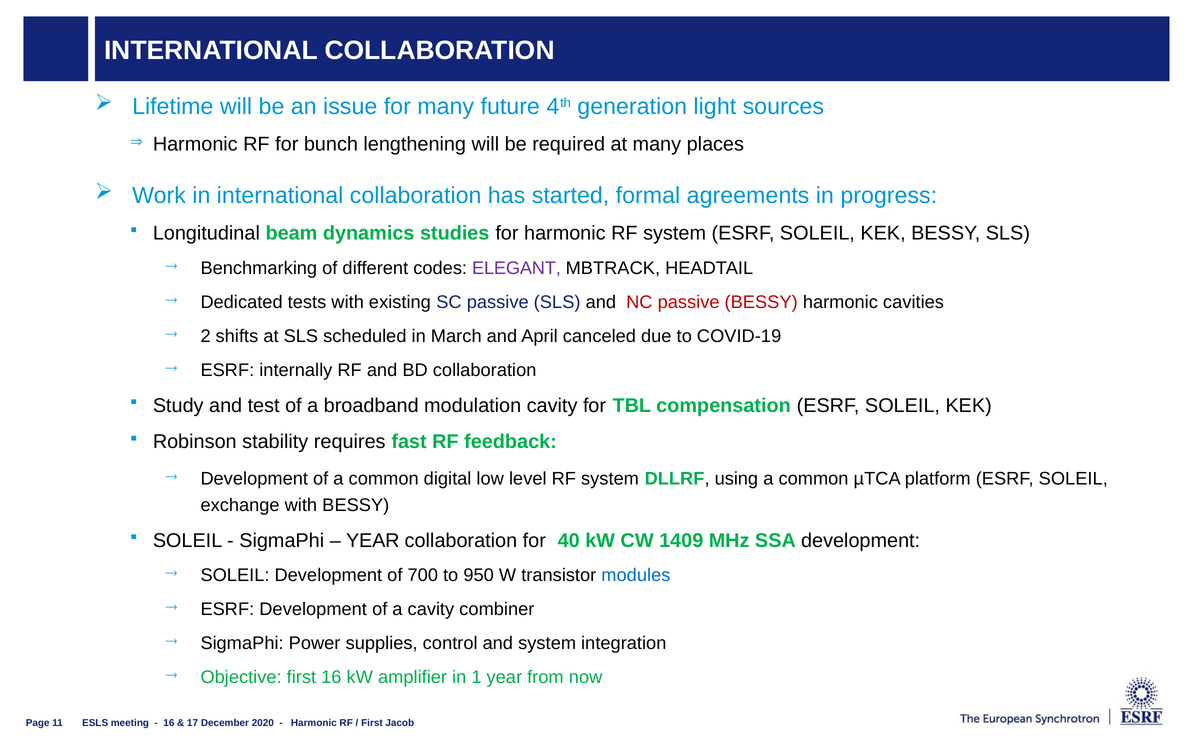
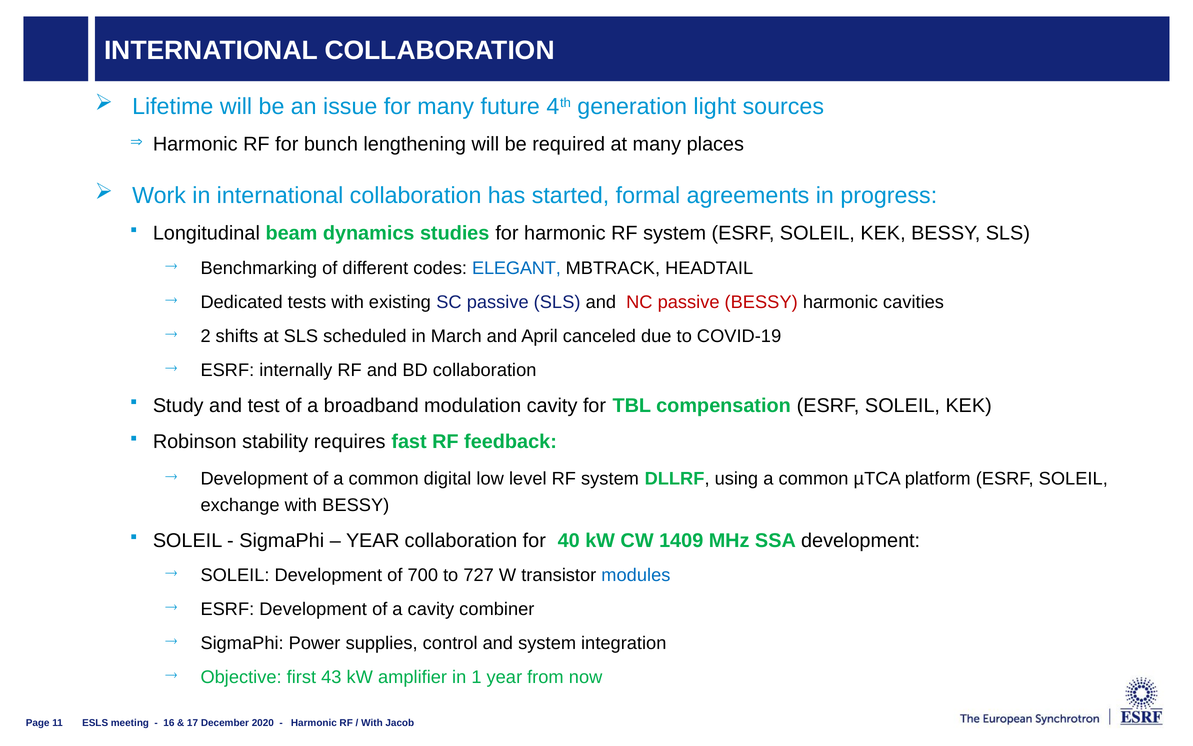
ELEGANT colour: purple -> blue (516, 268)
950: 950 -> 727 (479, 575)
first 16: 16 -> 43 (331, 677)
First: First -> With (372, 723)
